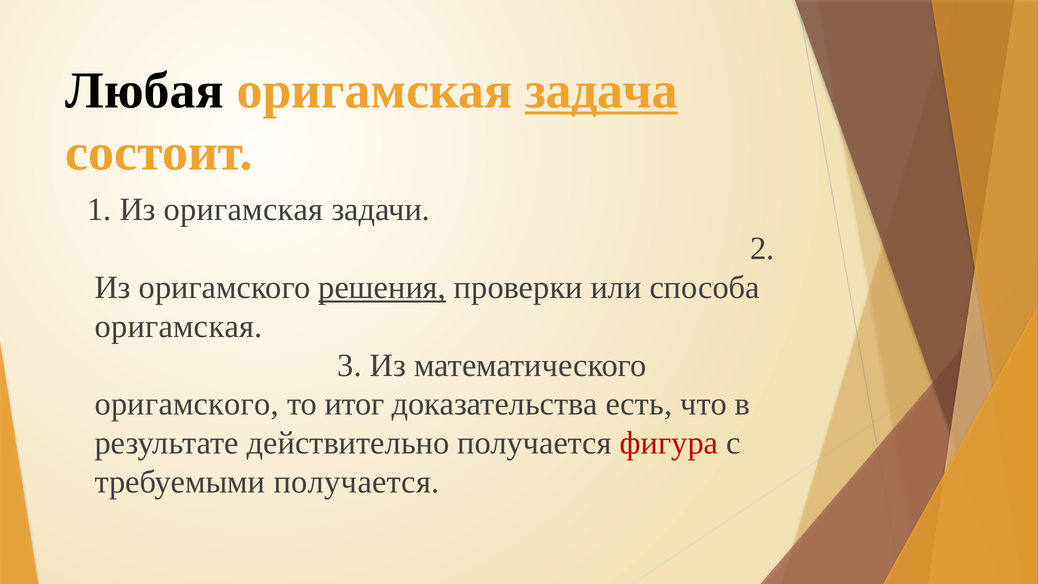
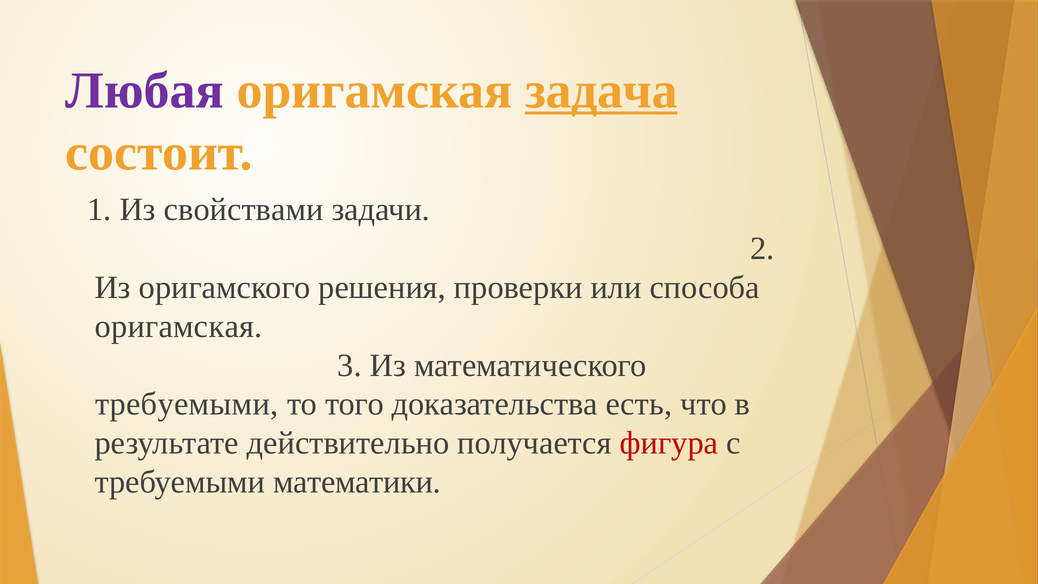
Любая colour: black -> purple (145, 91)
Из оригамская: оригамская -> свойствами (244, 210)
решения underline: present -> none (382, 287)
оригамского: оригамского -> требуемыми (187, 404)
итог: итог -> того (355, 404)
требуемыми получается: получается -> математики (357, 482)
